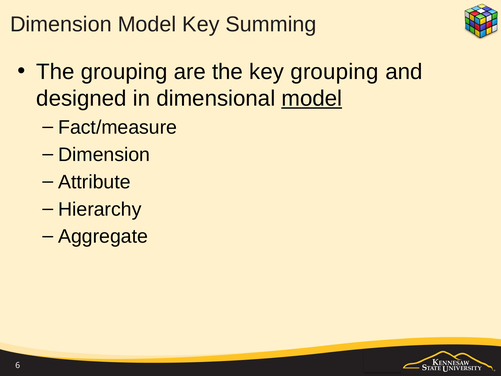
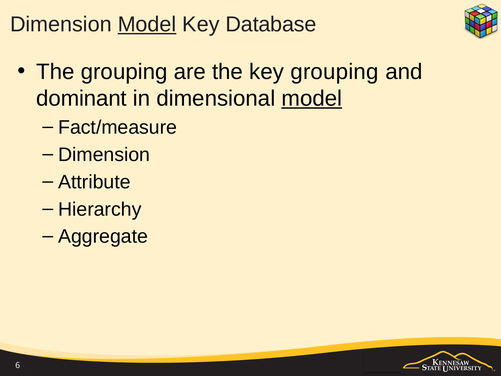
Model underline: none -> present (147, 24)
Summing: Summing -> Database (271, 24)
designed: designed -> dominant (82, 98)
